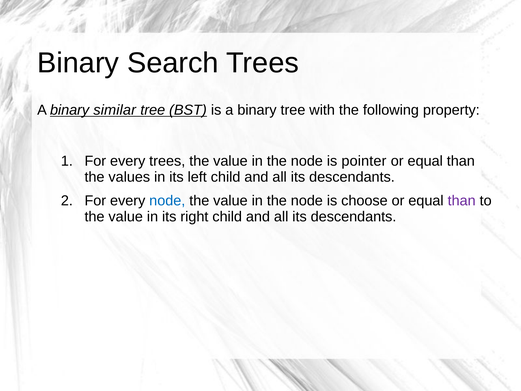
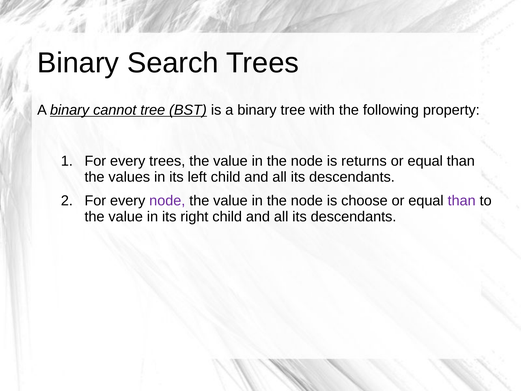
similar: similar -> cannot (115, 110)
pointer: pointer -> returns (364, 161)
node colour: blue -> purple (167, 201)
